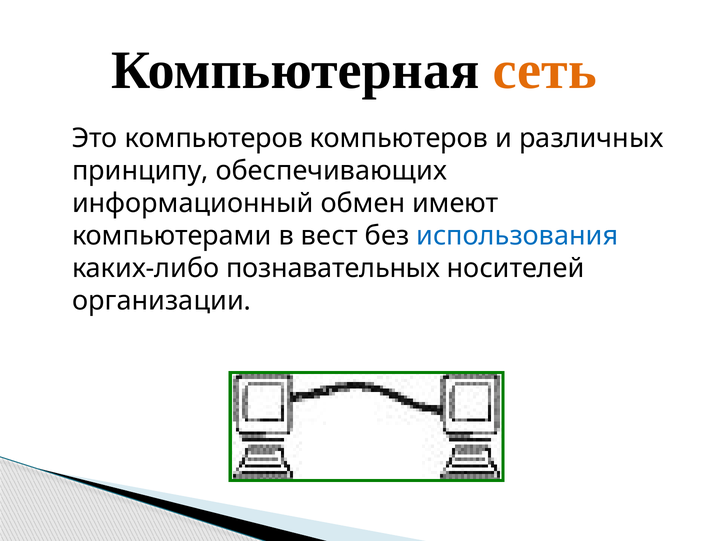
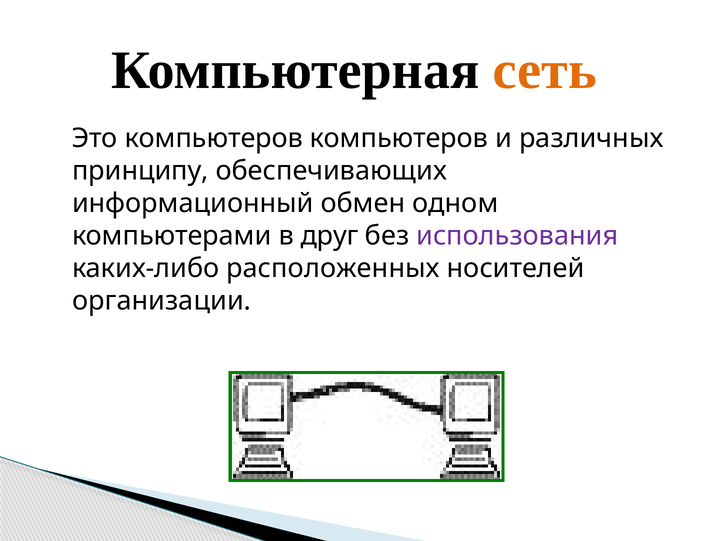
имеют: имеют -> одном (455, 204)
вест: вест -> друг (330, 236)
использования colour: blue -> purple (517, 236)
познавательных: познавательных -> расположенных (333, 269)
